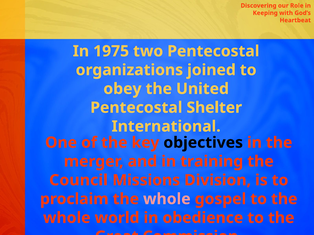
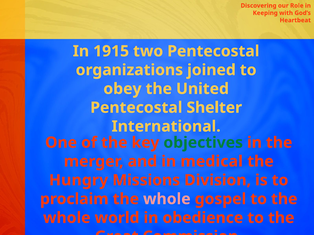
1975: 1975 -> 1915 (111, 51)
objectives colour: black -> green (203, 143)
training: training -> medical (212, 162)
Council: Council -> Hungry (79, 181)
